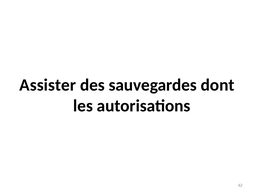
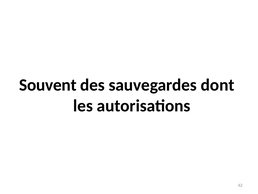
Assister: Assister -> Souvent (48, 85)
